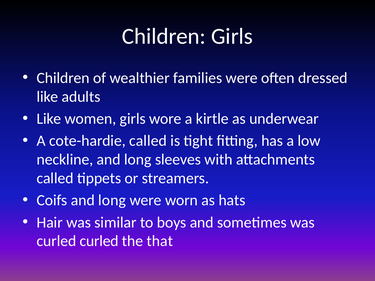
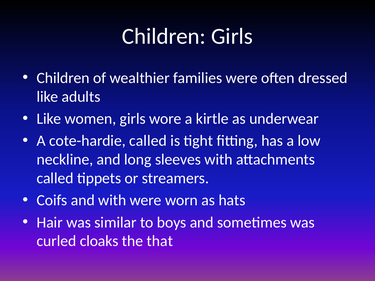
Coifs and long: long -> with (112, 200)
curled curled: curled -> cloaks (99, 241)
